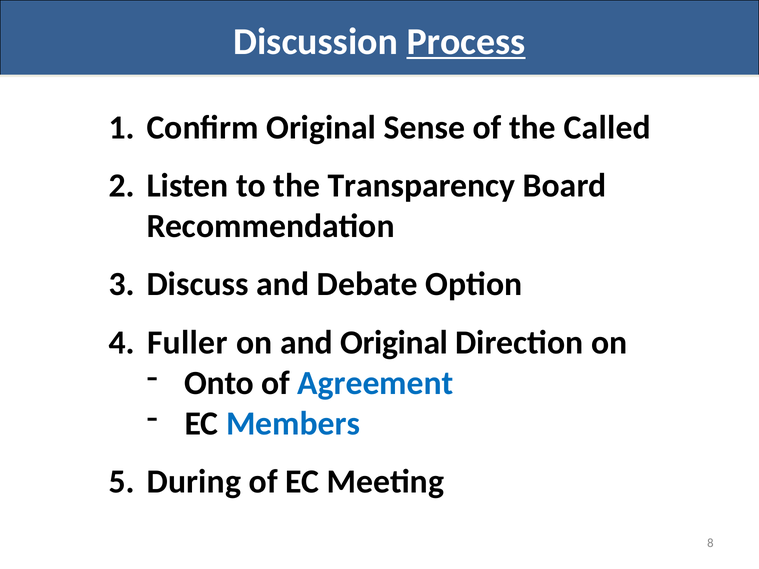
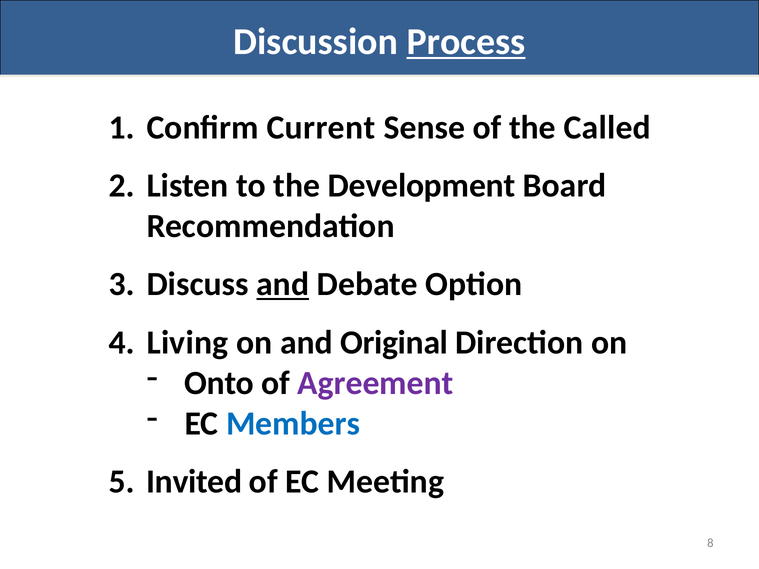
Confirm Original: Original -> Current (321, 128)
Transparency: Transparency -> Development (422, 186)
and underline: none -> present (283, 284)
Fuller: Fuller -> Living (187, 343)
Agreement colour: blue -> purple (375, 383)
During: During -> Invited (194, 482)
